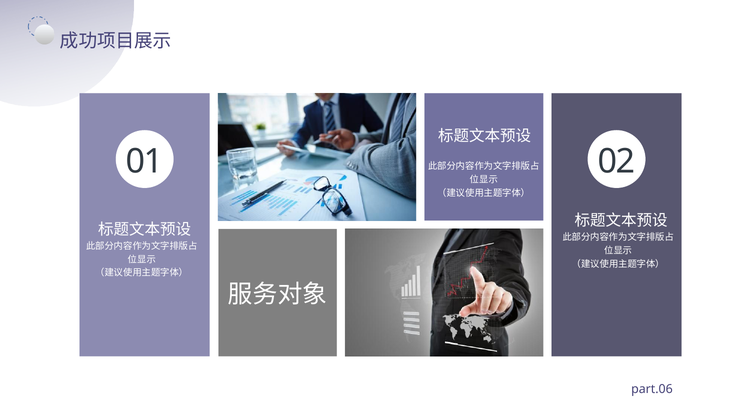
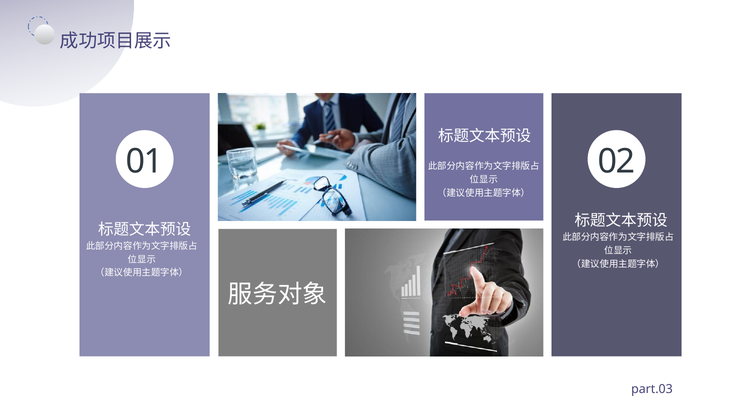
part.06: part.06 -> part.03 (652, 388)
